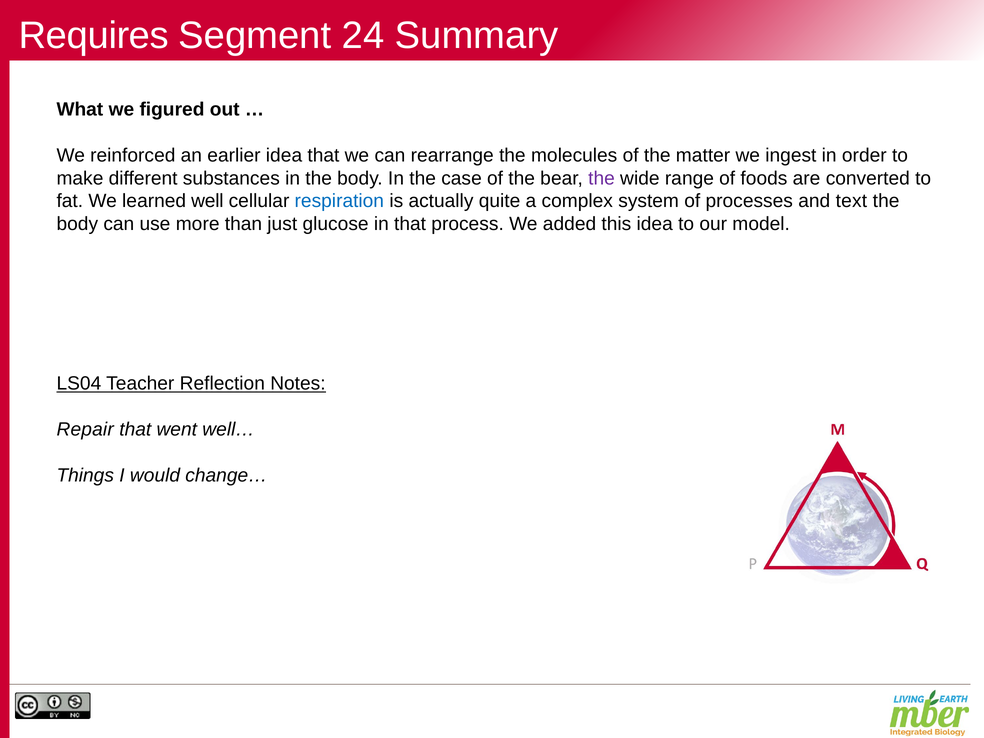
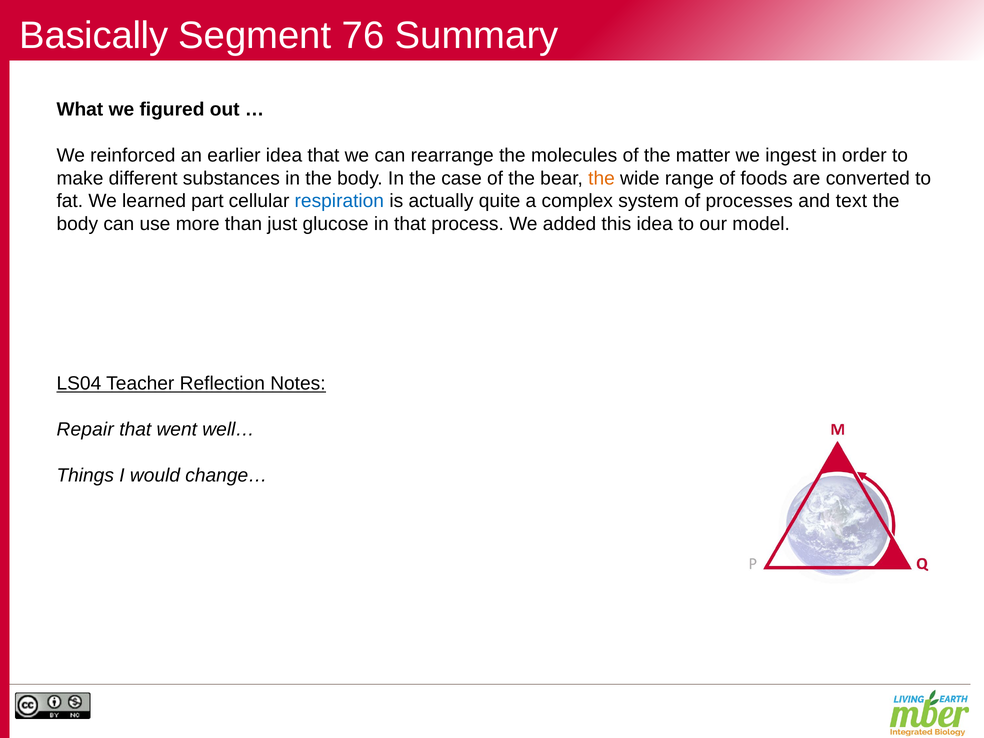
Requires: Requires -> Basically (94, 36)
24: 24 -> 76 (363, 36)
the colour: purple -> orange (602, 178)
well: well -> part (207, 201)
